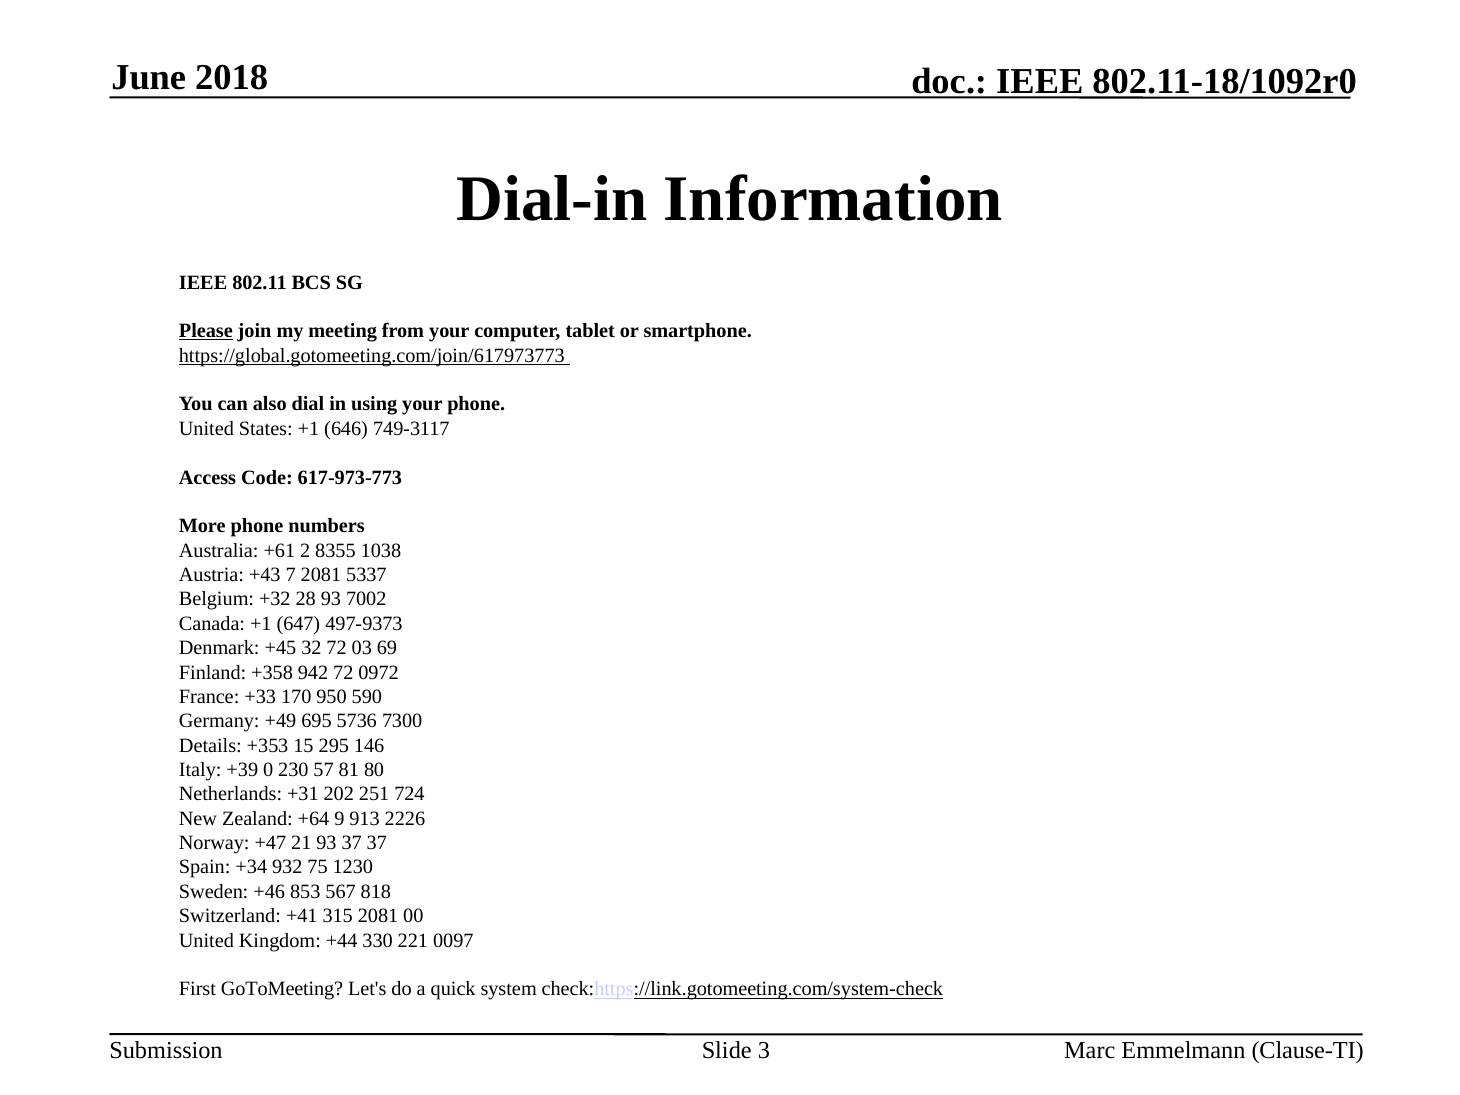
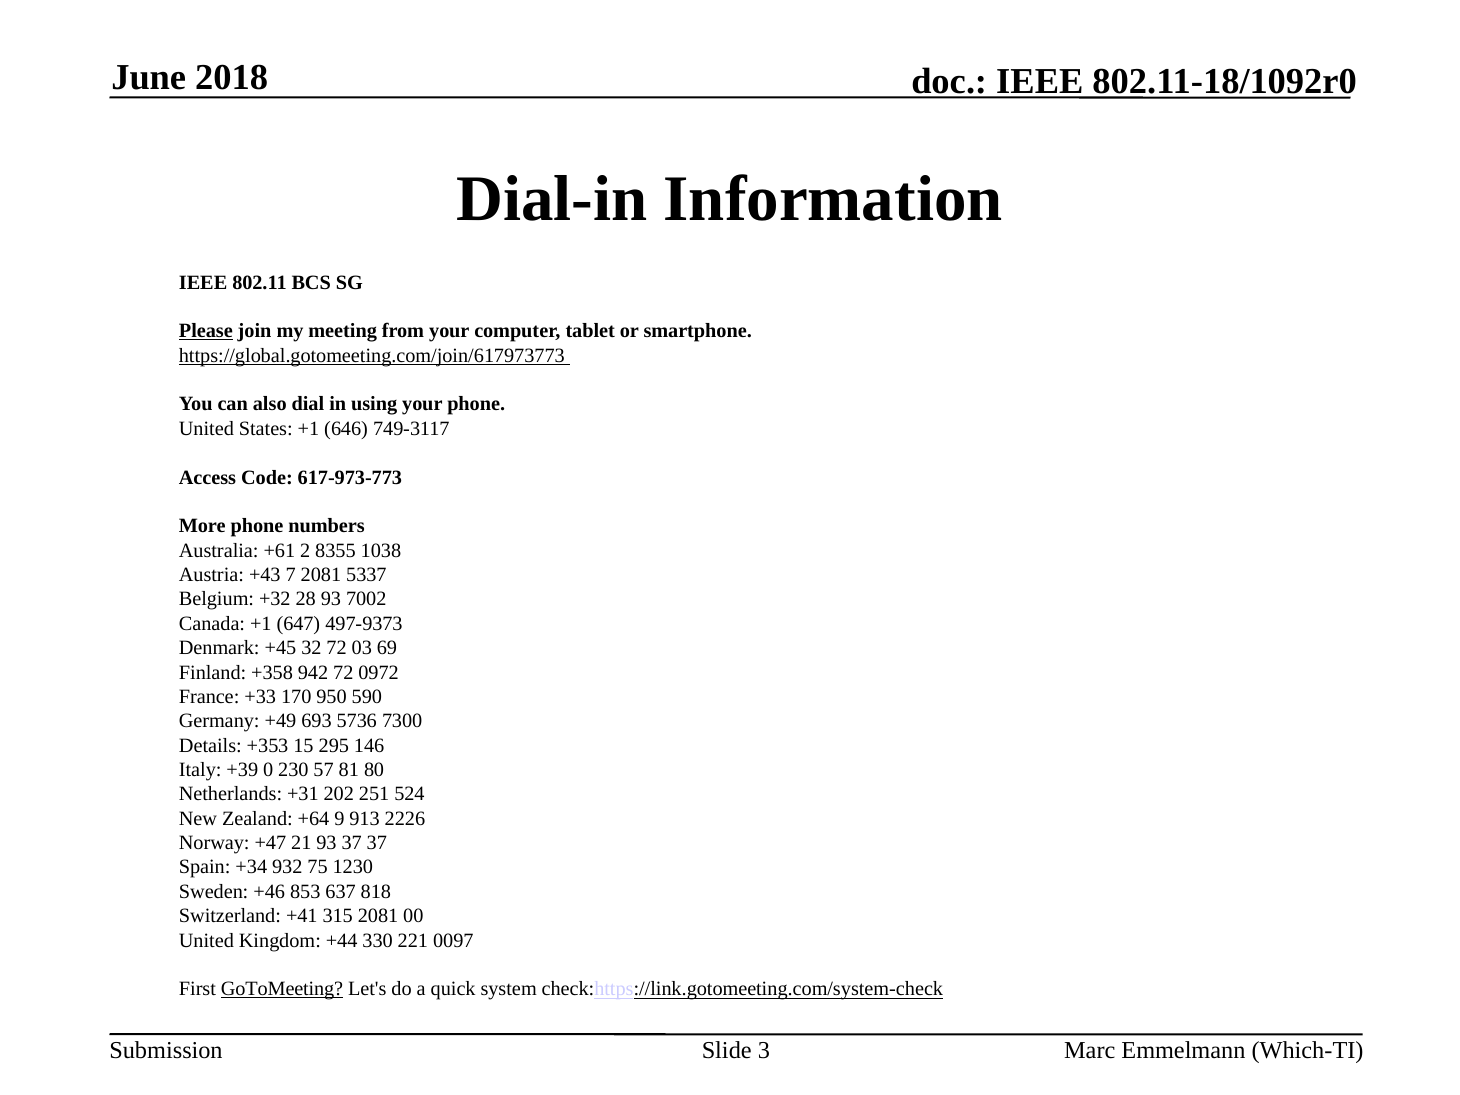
695: 695 -> 693 (316, 721)
724: 724 -> 524 (409, 794)
567: 567 -> 637 (341, 892)
GoToMeeting underline: none -> present (282, 989)
Clause-TI: Clause-TI -> Which-TI (1308, 1050)
